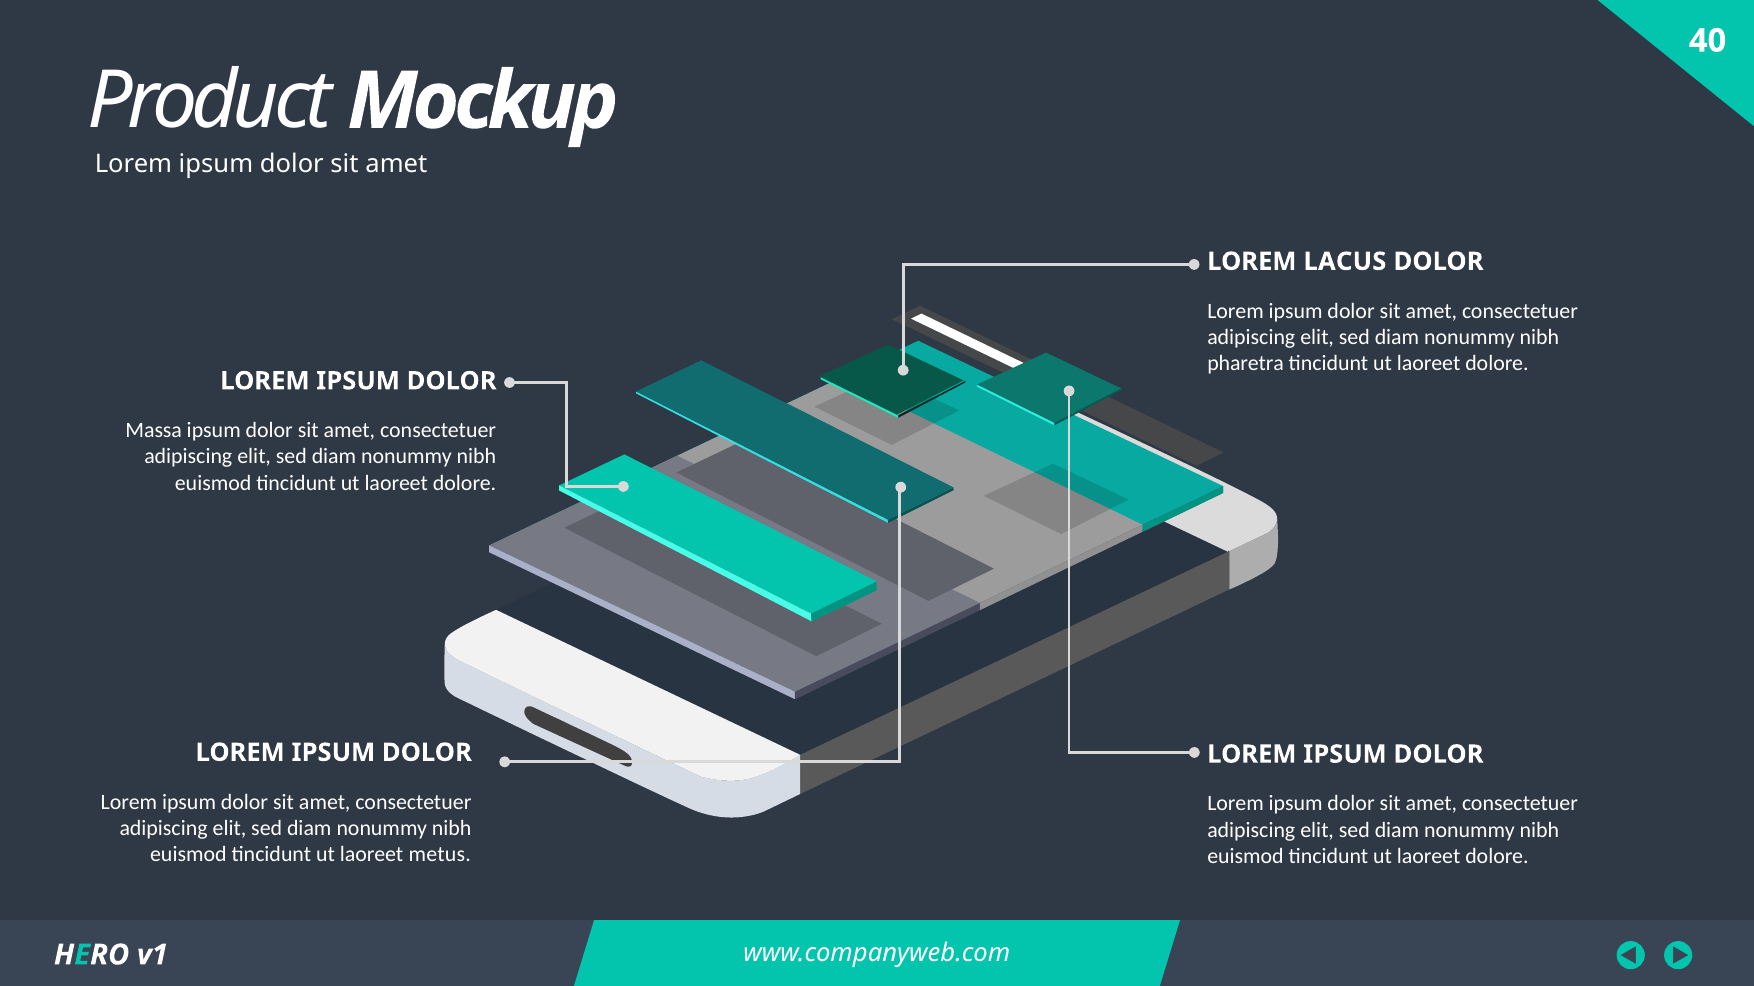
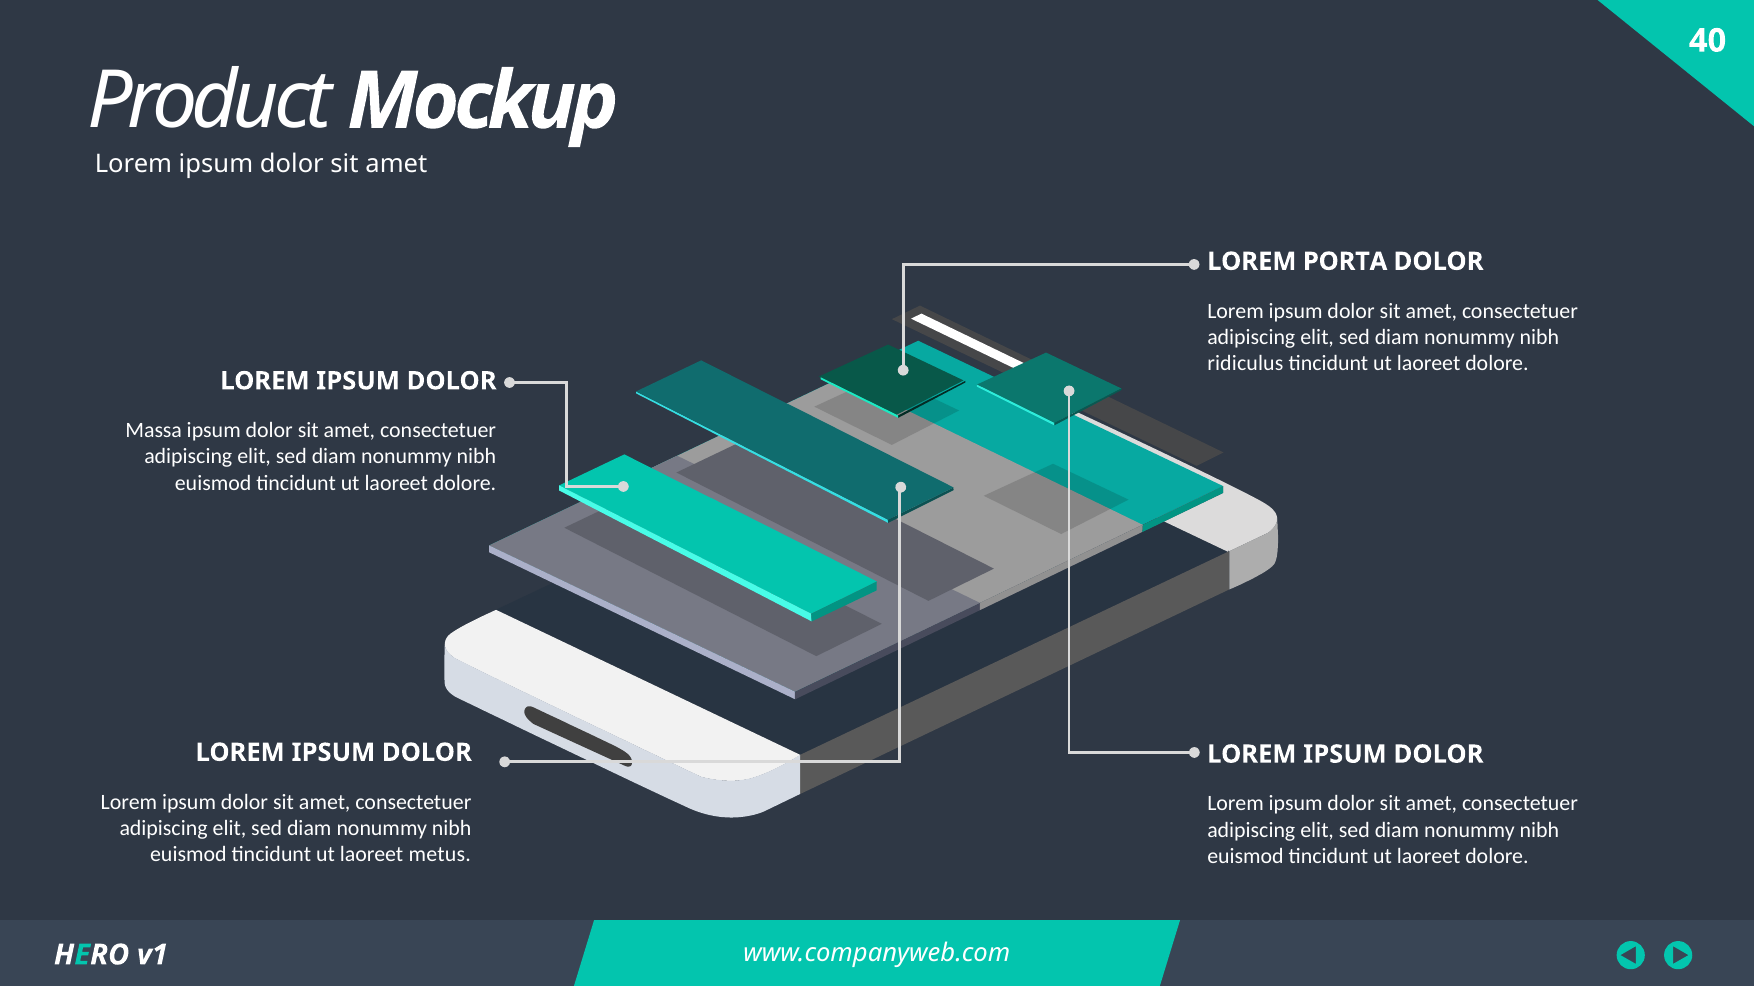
LACUS: LACUS -> PORTA (1345, 262)
pharetra: pharetra -> ridiculus (1245, 364)
